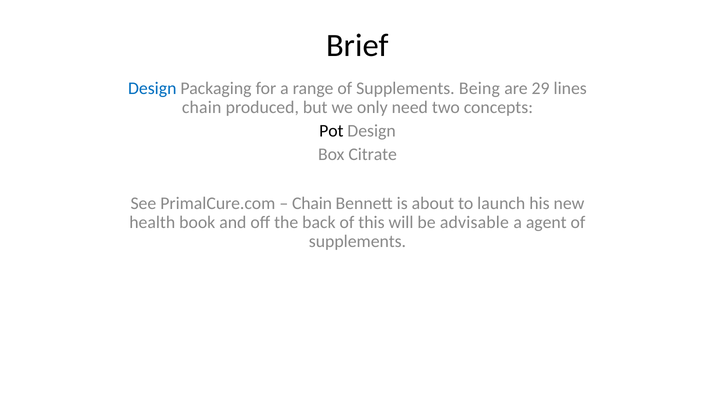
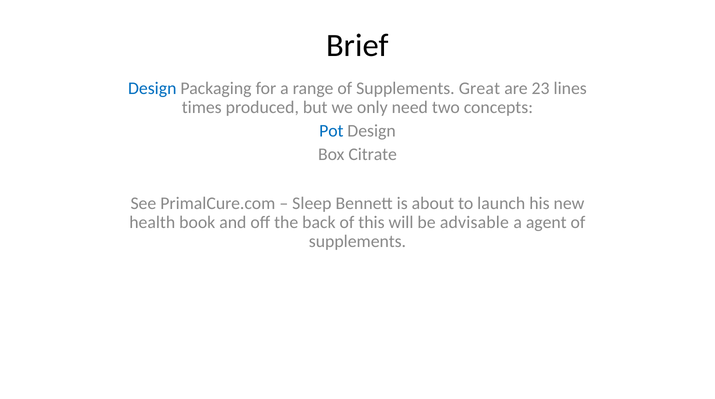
Being: Being -> Great (479, 89)
29: 29 -> 23 (541, 89)
chain: chain -> times (202, 108)
Pot colour: black -> blue (331, 131)
Chain: Chain -> Sleep (312, 203)
